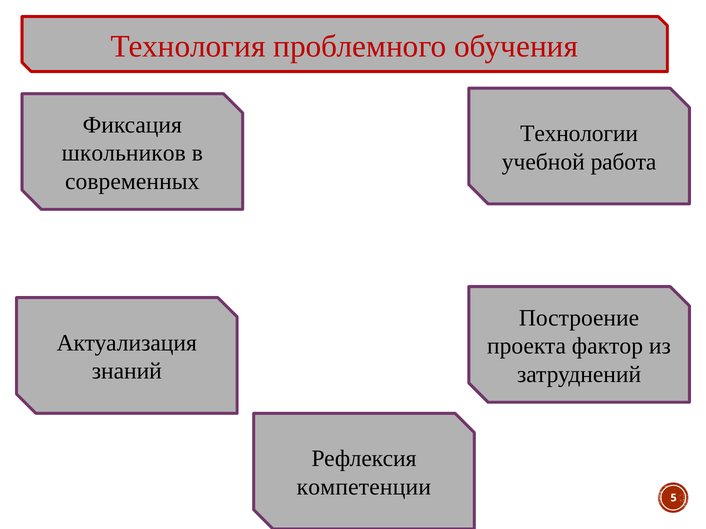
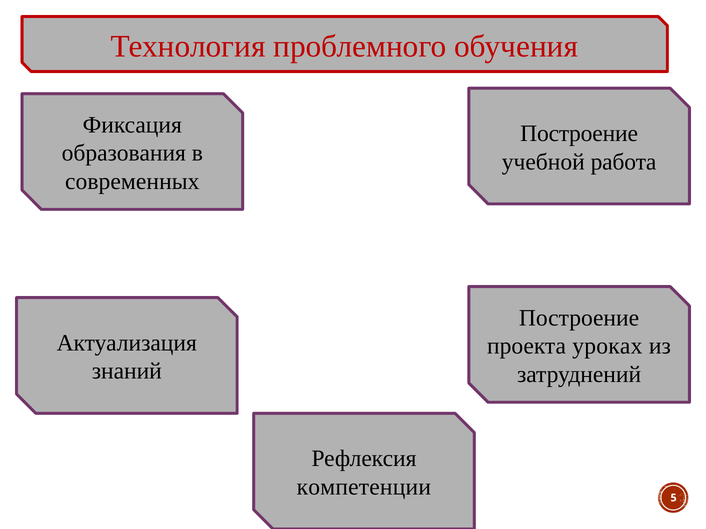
Технологии: Технологии -> Построение (579, 134)
школьников: школьников -> образования (124, 153)
фактор: фактор -> уроках (607, 346)
